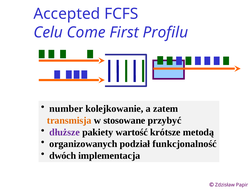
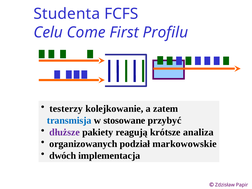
Accepted: Accepted -> Studenta (67, 14)
number: number -> testerzy (66, 109)
transmisja colour: orange -> blue (69, 120)
wartość: wartość -> reagują (132, 132)
metodą: metodą -> analiza (198, 132)
funkcjonalność: funkcjonalność -> markowowskie (185, 144)
